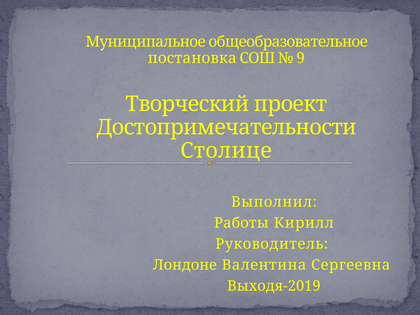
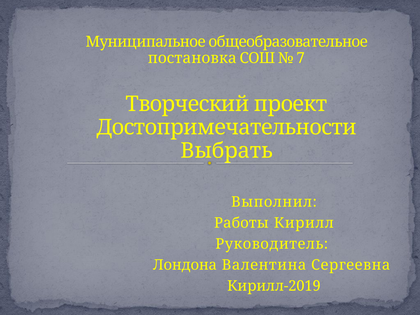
9: 9 -> 7 (301, 58)
Столице: Столице -> Выбрать (227, 151)
Лондоне: Лондоне -> Лондона (185, 265)
Выходя-2019: Выходя-2019 -> Кирилл-2019 (274, 286)
